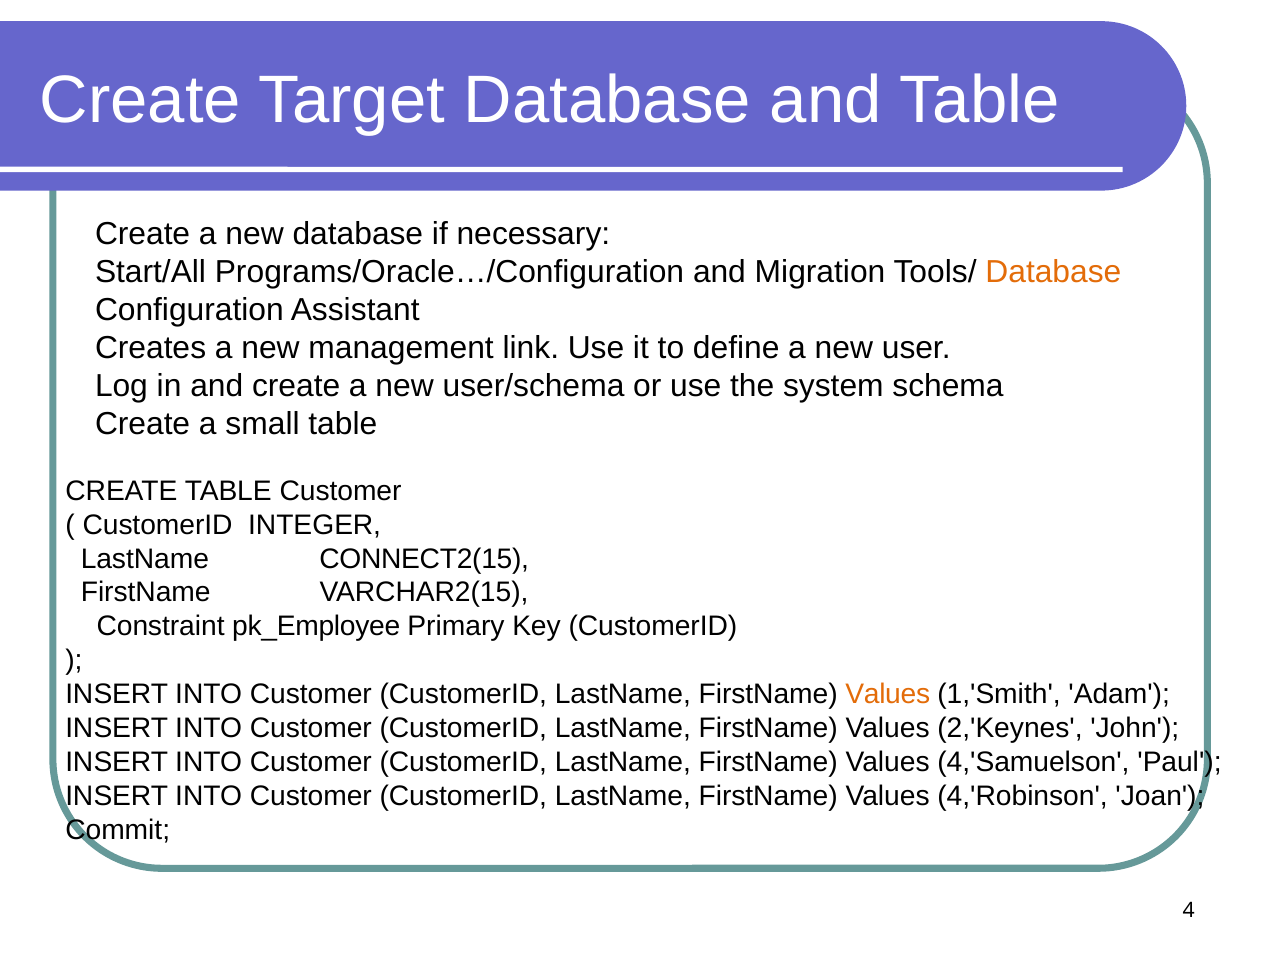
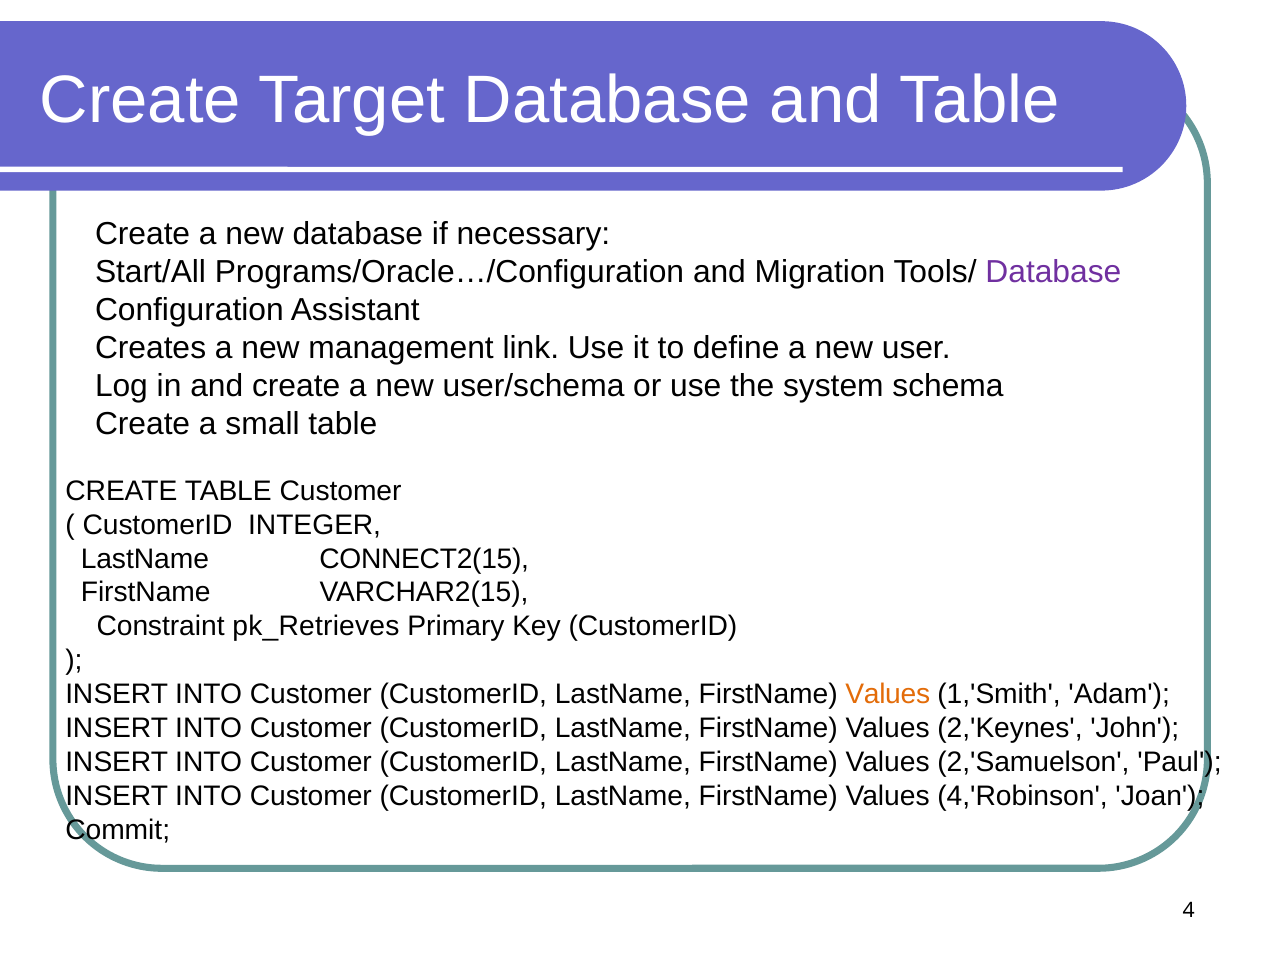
Database colour: orange -> purple (1053, 272)
pk_Employee: pk_Employee -> pk_Retrieves (316, 627)
4,'Samuelson: 4,'Samuelson -> 2,'Samuelson (1033, 762)
